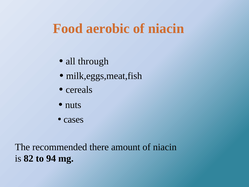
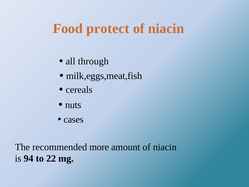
aerobic: aerobic -> protect (108, 29)
there: there -> more (99, 147)
82: 82 -> 94 (29, 158)
94: 94 -> 22 (51, 158)
